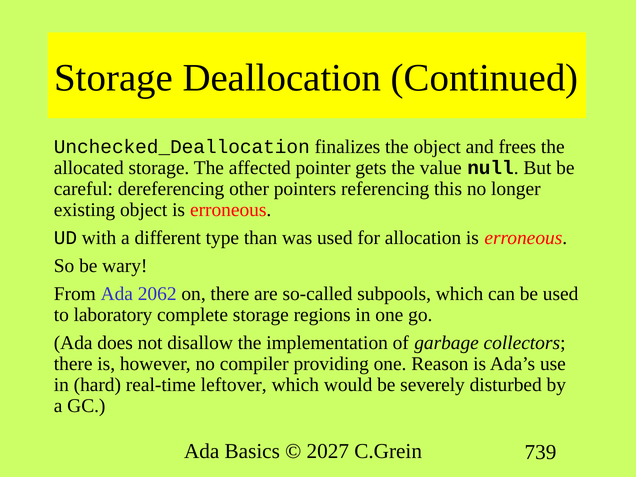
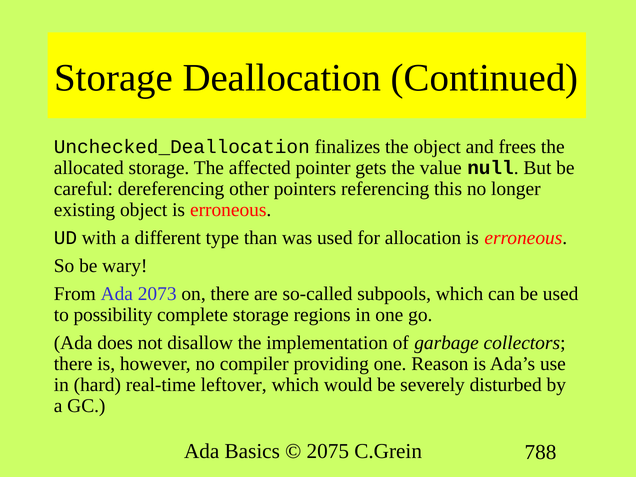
2062: 2062 -> 2073 (157, 294)
laboratory: laboratory -> possibility (113, 315)
2027: 2027 -> 2075 (328, 451)
739: 739 -> 788 (540, 452)
